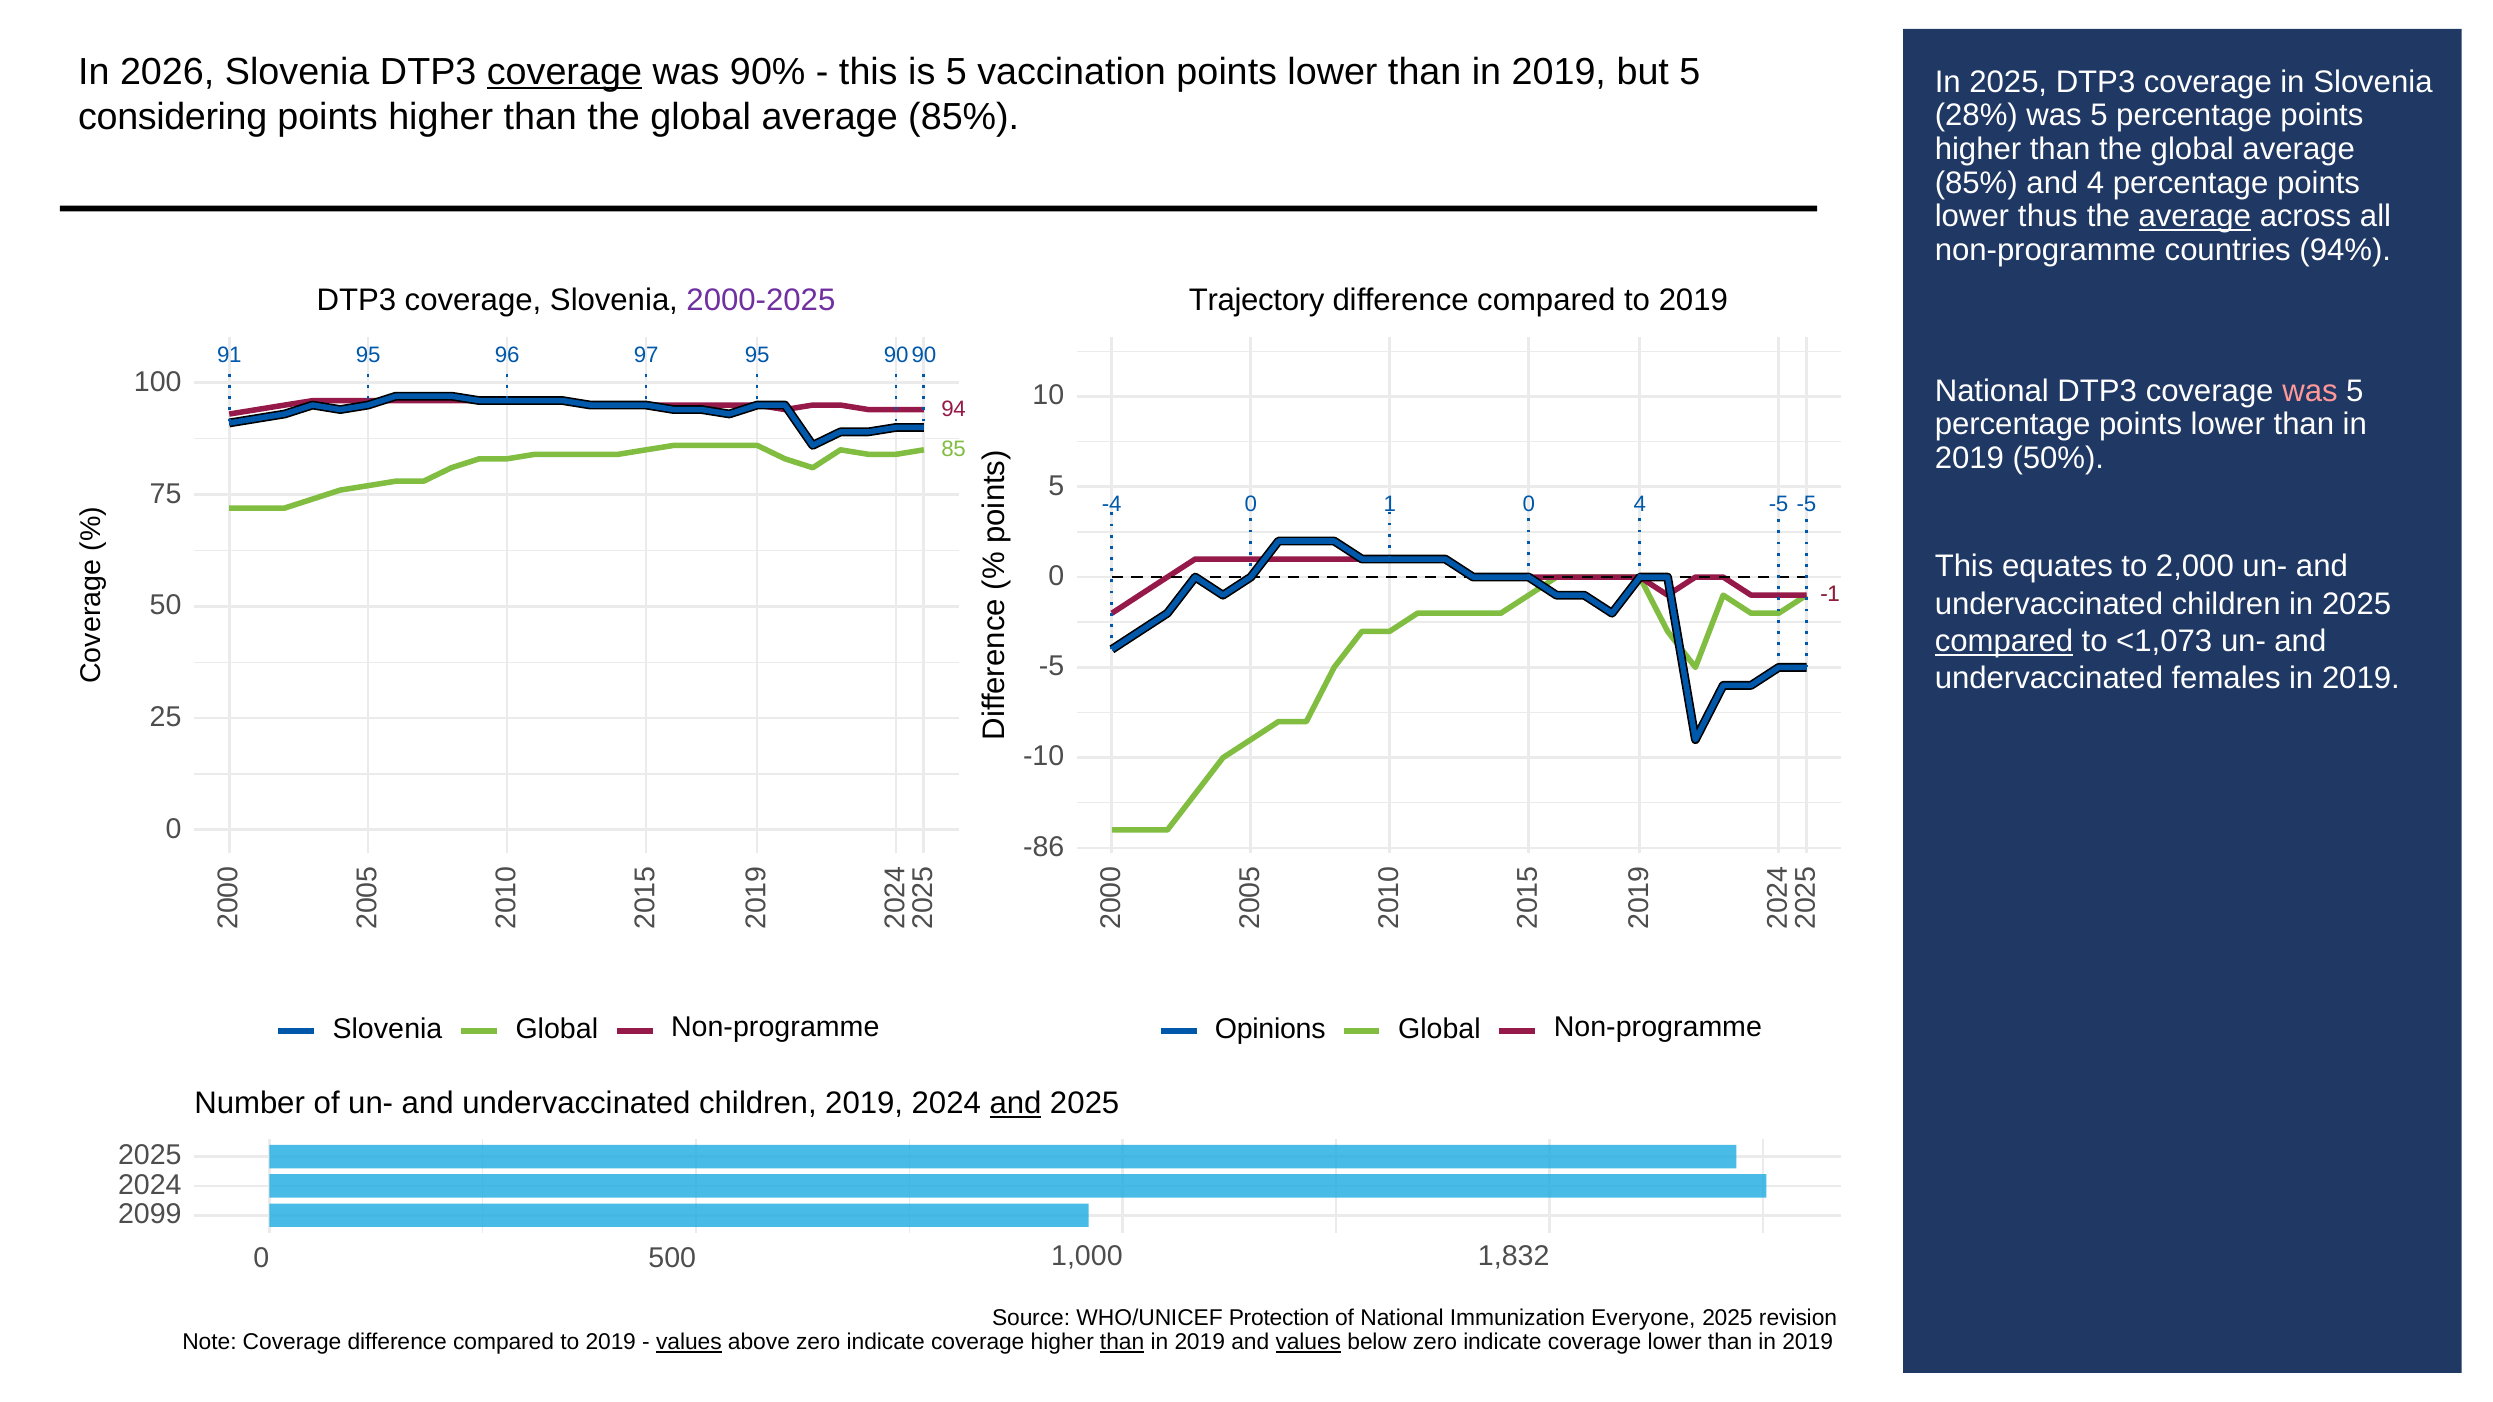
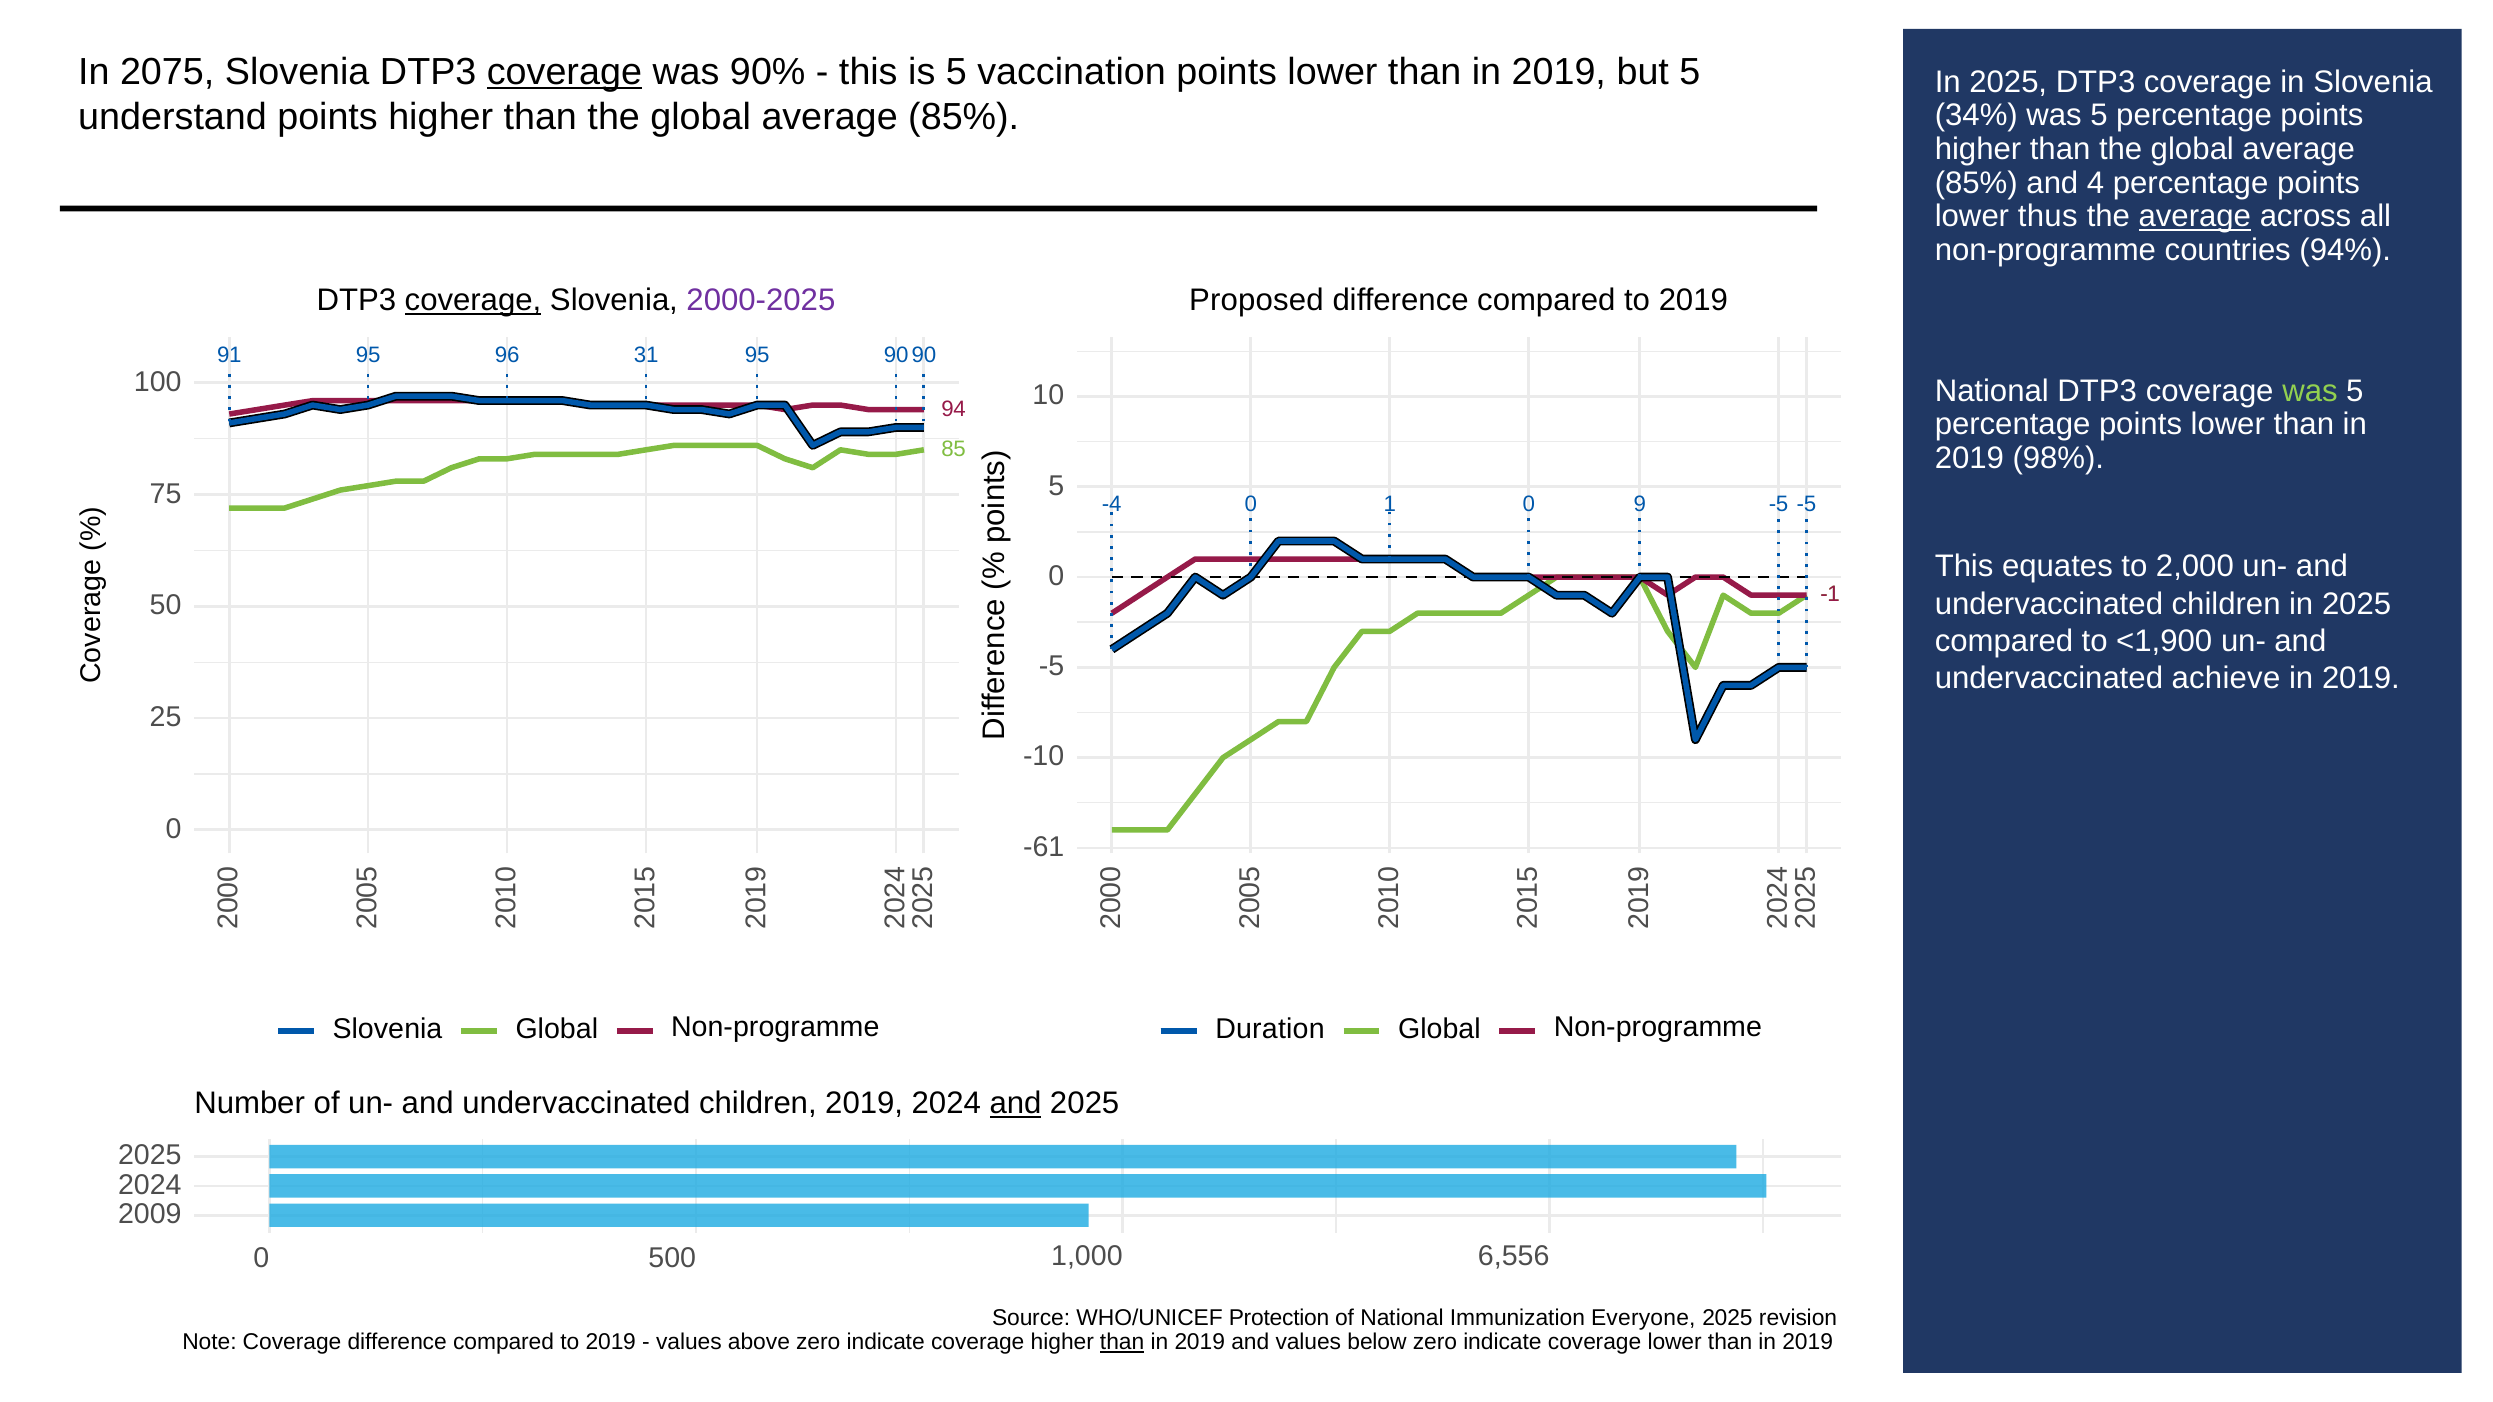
2026: 2026 -> 2075 (167, 72)
considering: considering -> understand (173, 117)
28%: 28% -> 34% (1976, 116)
coverage underline: none -> present (473, 301)
Trajectory: Trajectory -> Proposed (1256, 301)
97: 97 -> 31 (646, 355)
was colour: pink -> light green (2310, 391)
50%: 50% -> 98% (2058, 458)
0 4: 4 -> 9 (1640, 504)
compared underline: present -> none (2004, 641)
<1,073: <1,073 -> <1,900 (2164, 641)
females: females -> achieve (2226, 679)
-86: -86 -> -61 (1044, 847)
Opinions: Opinions -> Duration (1270, 1030)
2099: 2099 -> 2009 (150, 1214)
1,832: 1,832 -> 6,556 (1514, 1256)
values underline: present -> none (689, 1343)
values underline: present -> none (1308, 1343)
